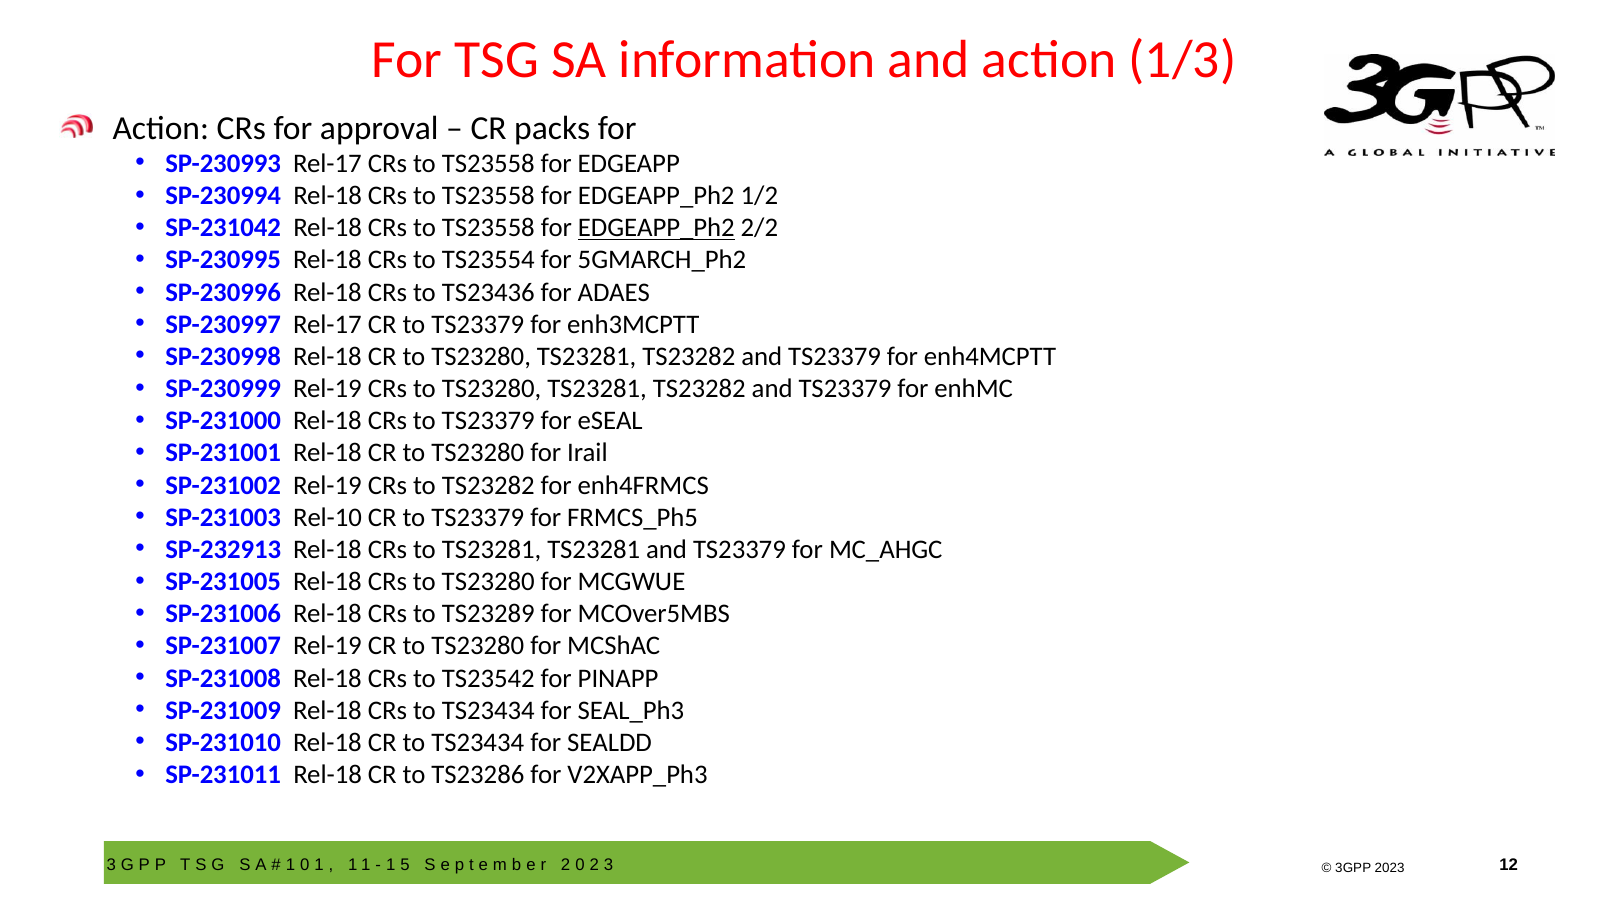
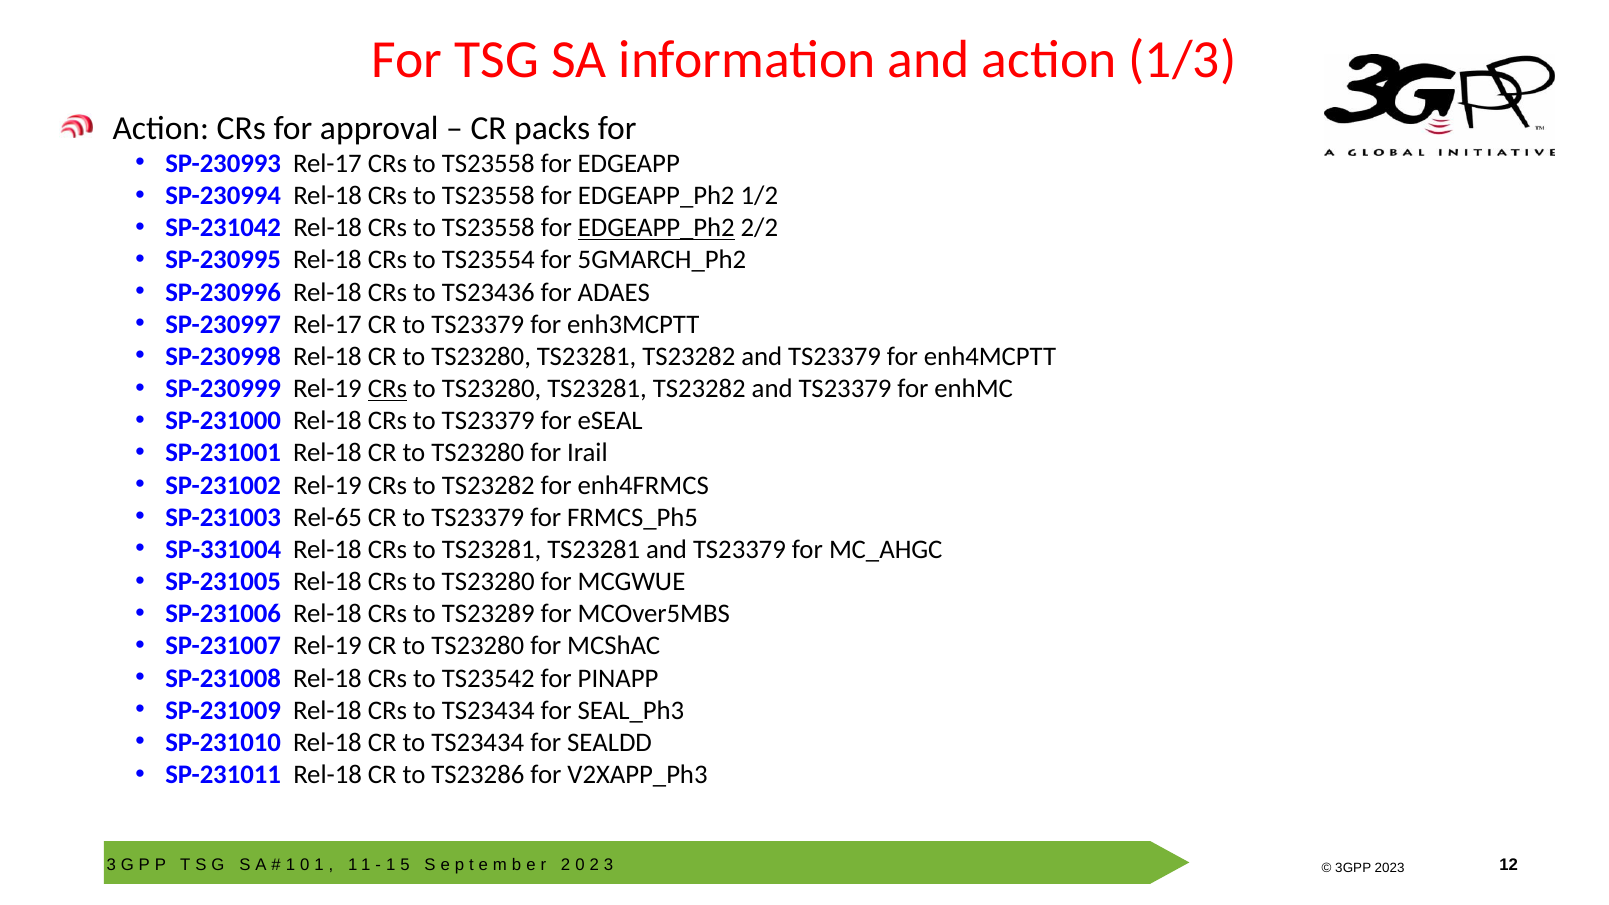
CRs underline: none -> present (387, 389)
Rel-10: Rel-10 -> Rel-65 (327, 517)
SP-232913: SP-232913 -> SP-331004 (223, 550)
